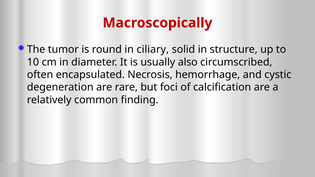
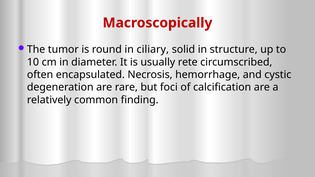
also: also -> rete (188, 62)
